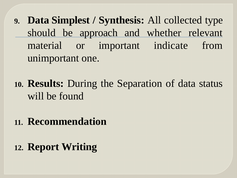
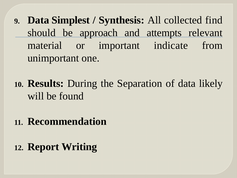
type: type -> find (214, 20)
whether: whether -> attempts (164, 33)
status: status -> likely (211, 83)
